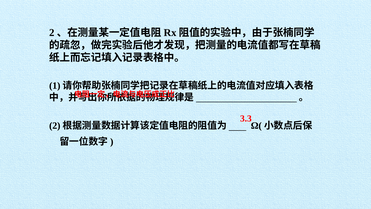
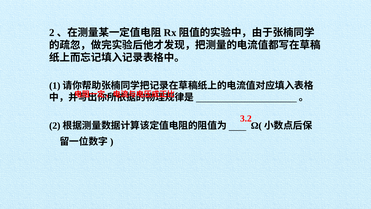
3.3: 3.3 -> 3.2 (246, 118)
